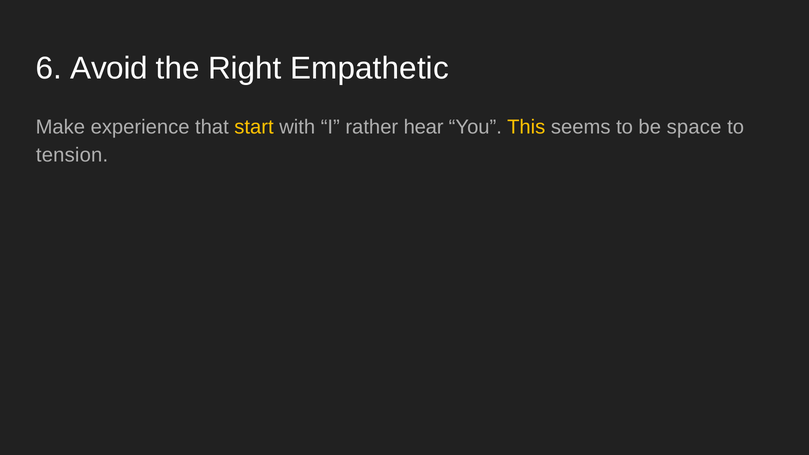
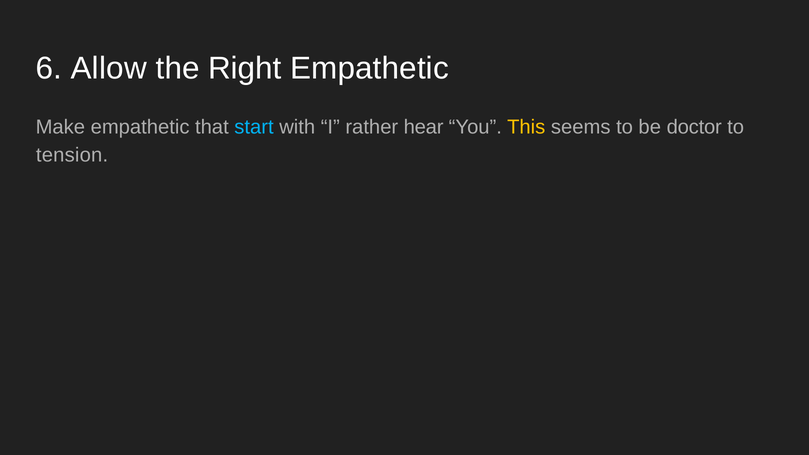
Avoid: Avoid -> Allow (109, 69)
Make experience: experience -> empathetic (140, 127)
start colour: yellow -> light blue (254, 127)
space: space -> doctor (694, 127)
